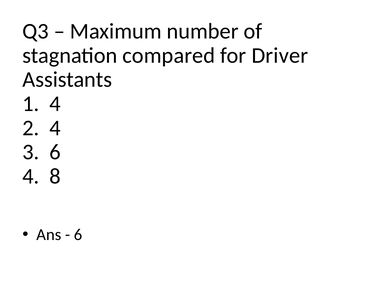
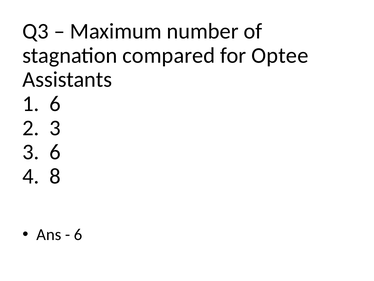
Driver: Driver -> Optee (280, 55)
1 4: 4 -> 6 (55, 104)
2 4: 4 -> 3 (55, 128)
